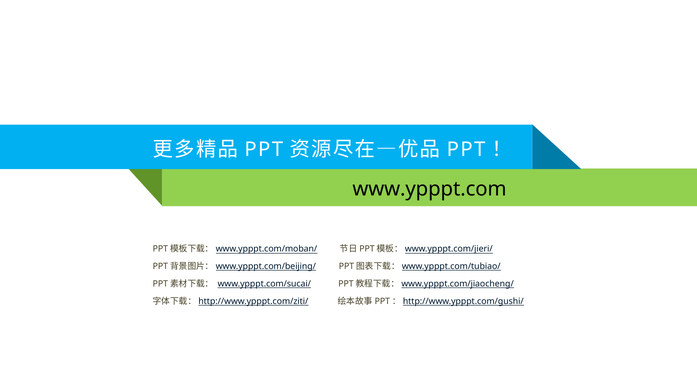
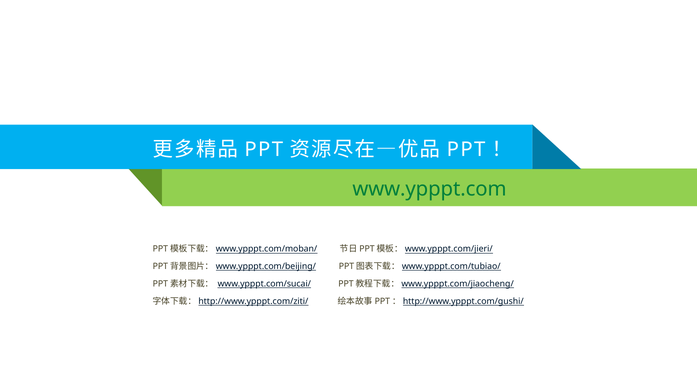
www.ypppt.com colour: black -> green (429, 189)
